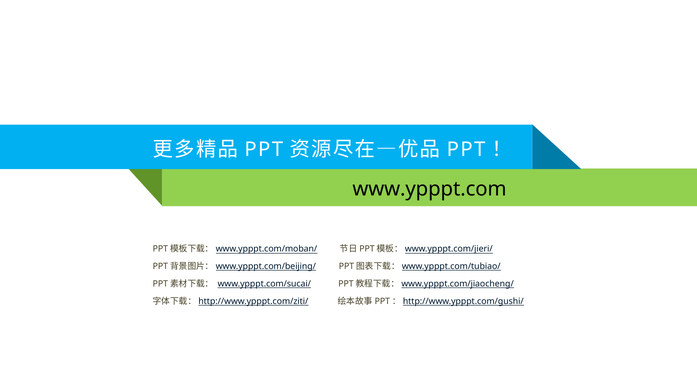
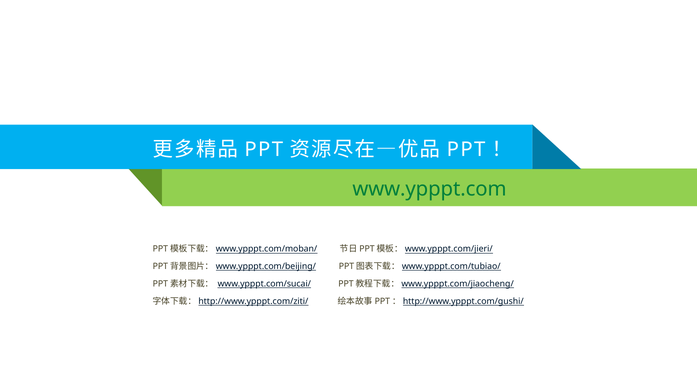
www.ypppt.com colour: black -> green (429, 189)
